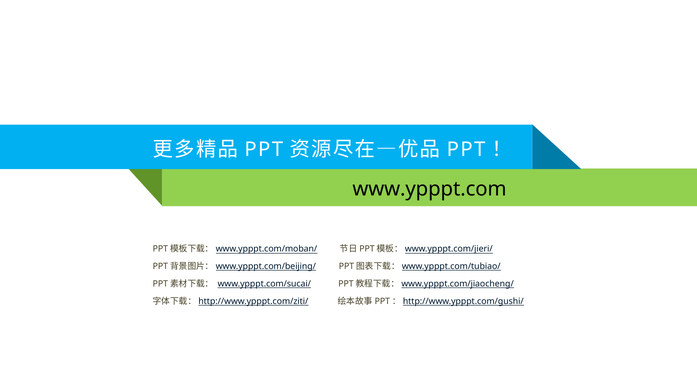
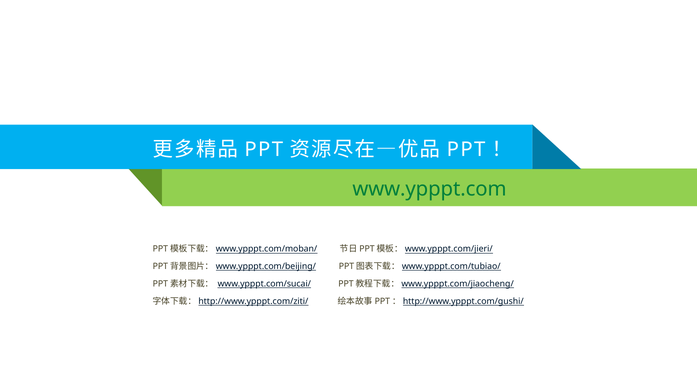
www.ypppt.com colour: black -> green (429, 189)
